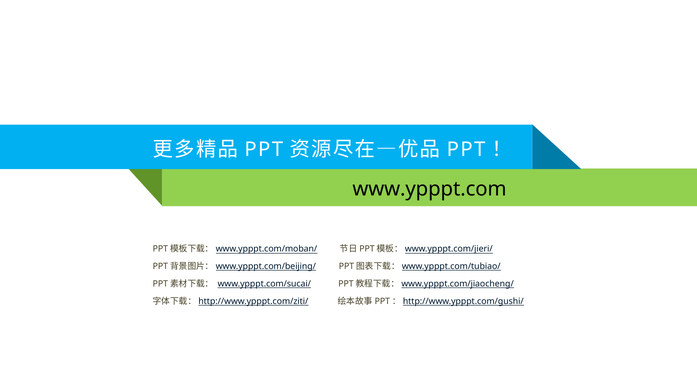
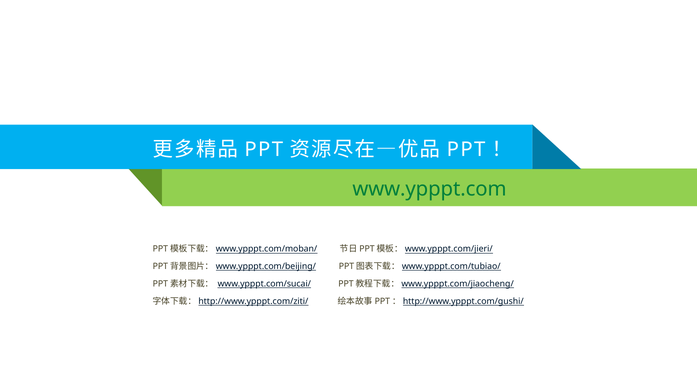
www.ypppt.com colour: black -> green (429, 189)
